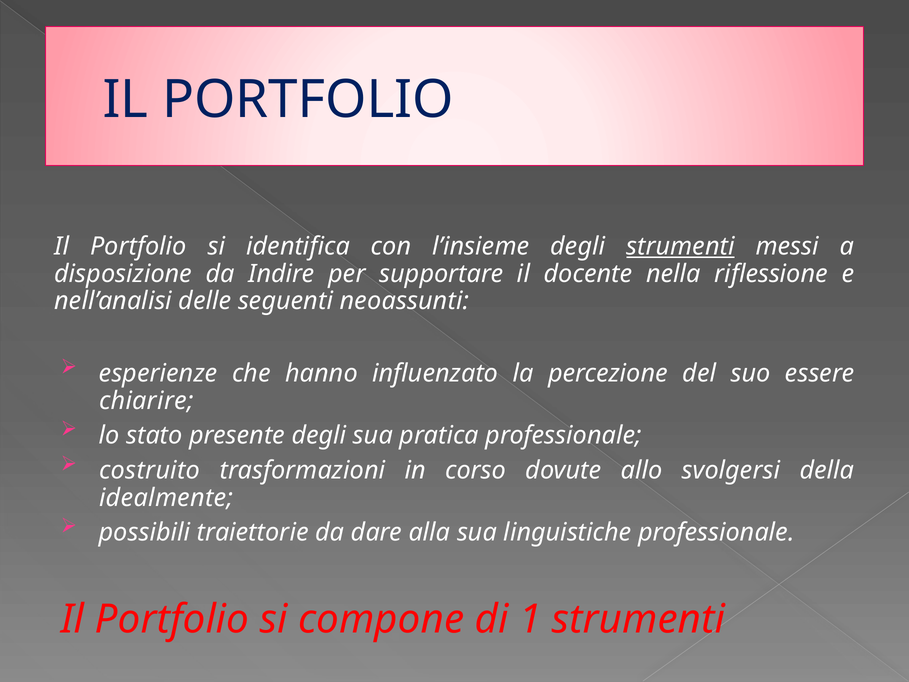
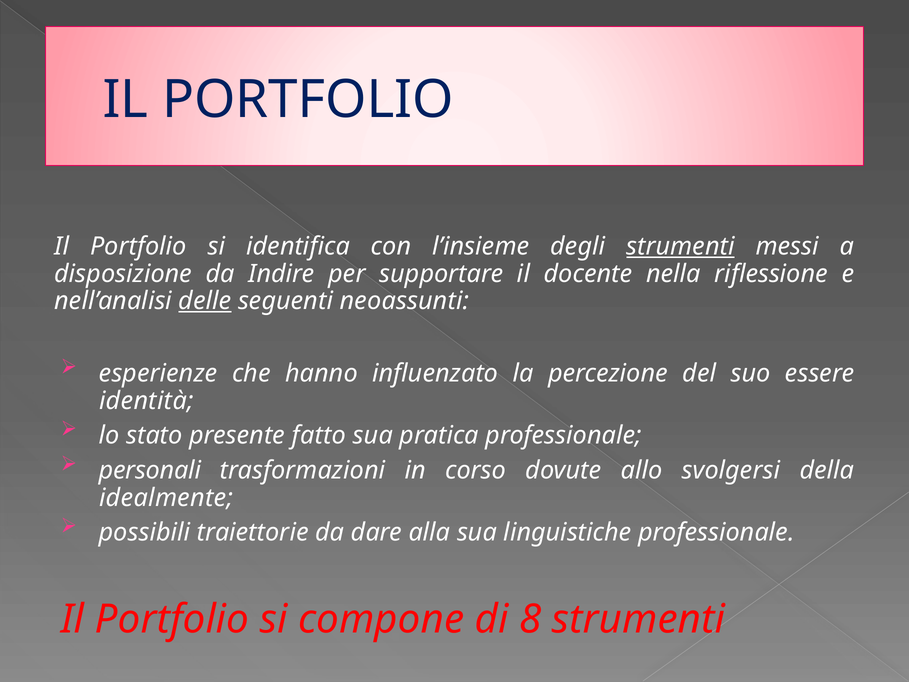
delle underline: none -> present (205, 301)
chiarire: chiarire -> identità (146, 401)
presente degli: degli -> fatto (319, 435)
costruito: costruito -> personali (150, 470)
1: 1 -> 8 (530, 619)
